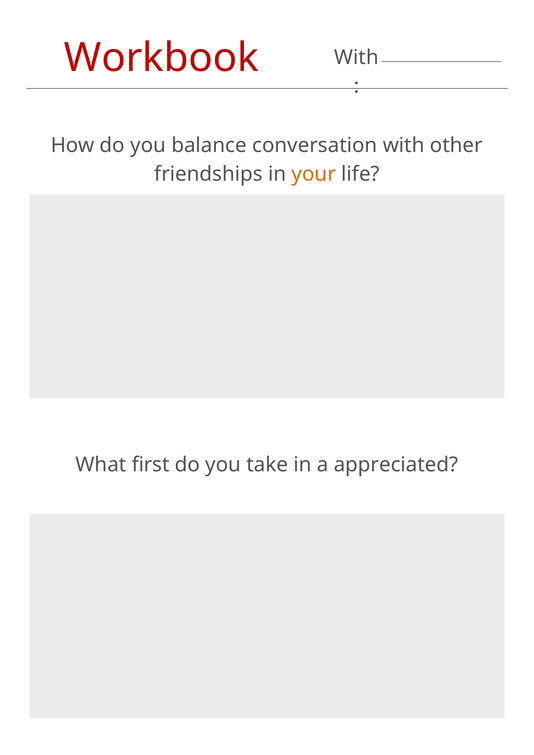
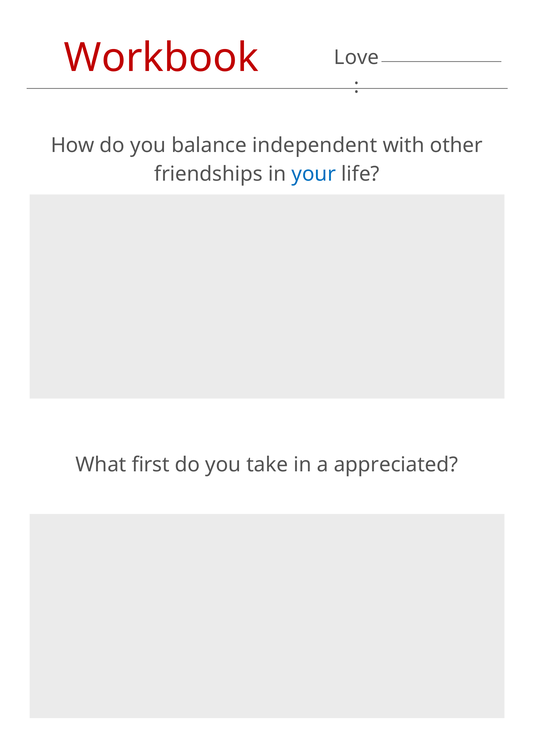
With: With -> Love (356, 58)
conversation: conversation -> independent (315, 145)
your colour: orange -> blue (314, 174)
